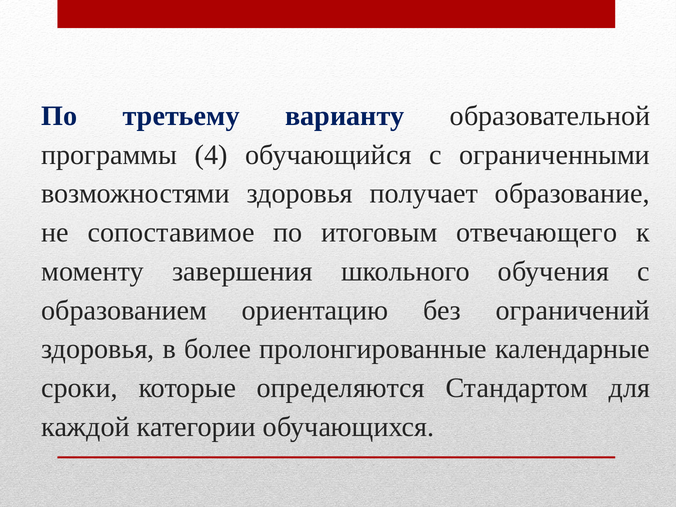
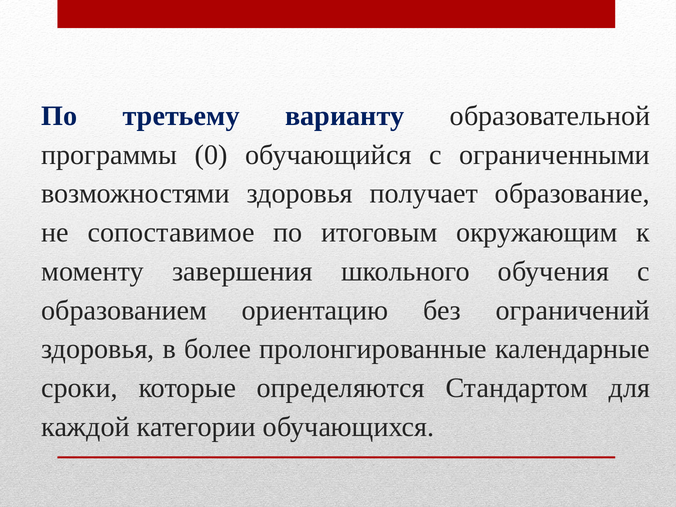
4: 4 -> 0 (211, 155)
отвечающего: отвечающего -> окружающим (537, 233)
